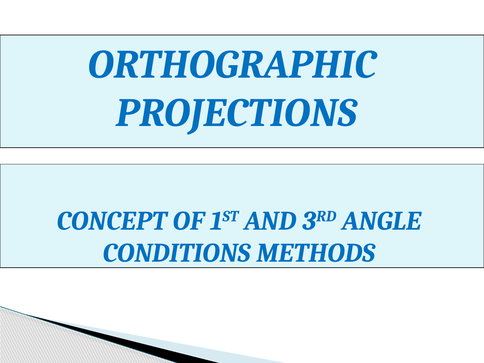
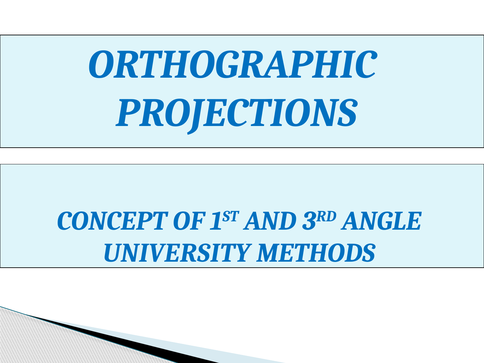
CONDITIONS: CONDITIONS -> UNIVERSITY (177, 253)
